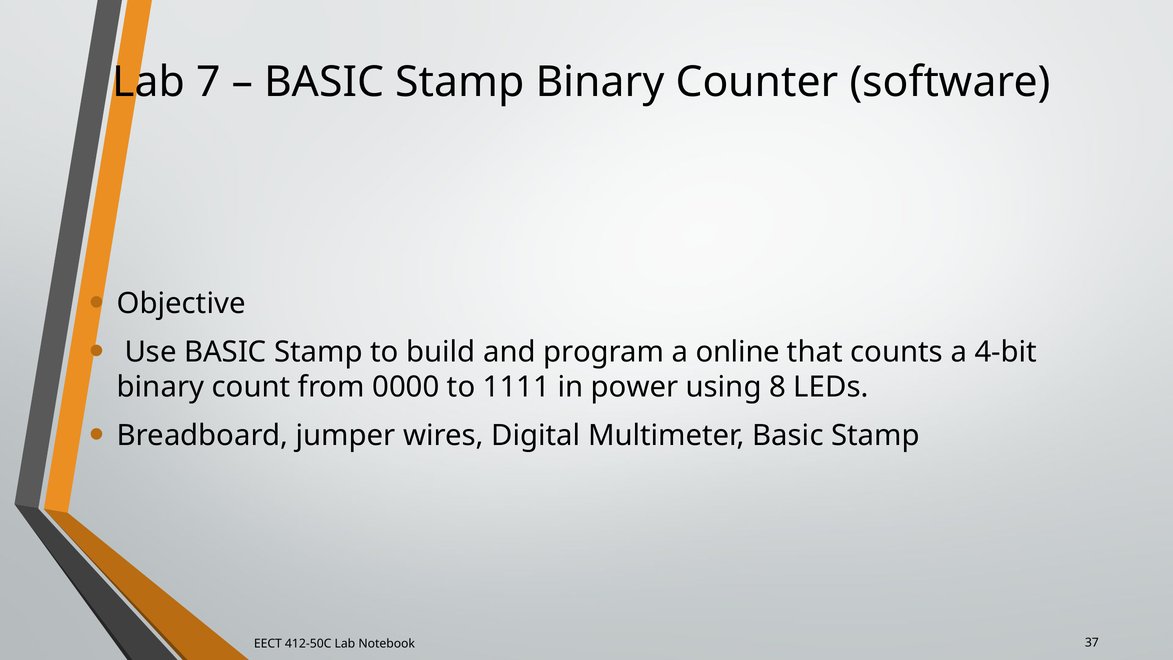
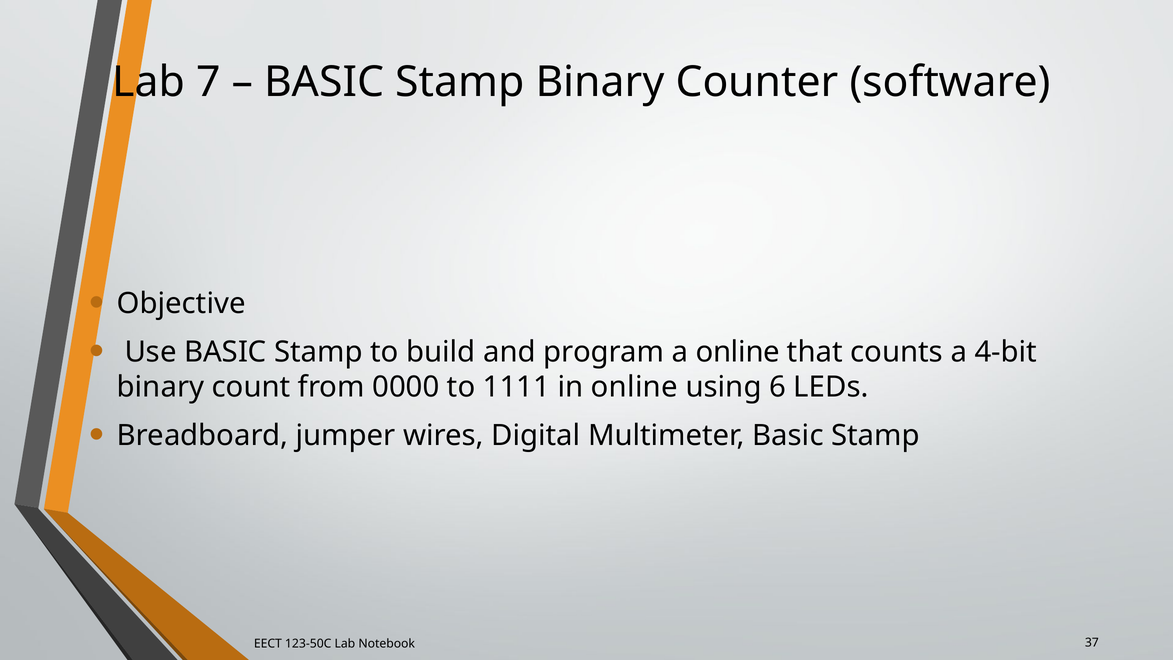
in power: power -> online (634, 387)
8: 8 -> 6 (778, 387)
412-50C: 412-50C -> 123-50C (308, 643)
